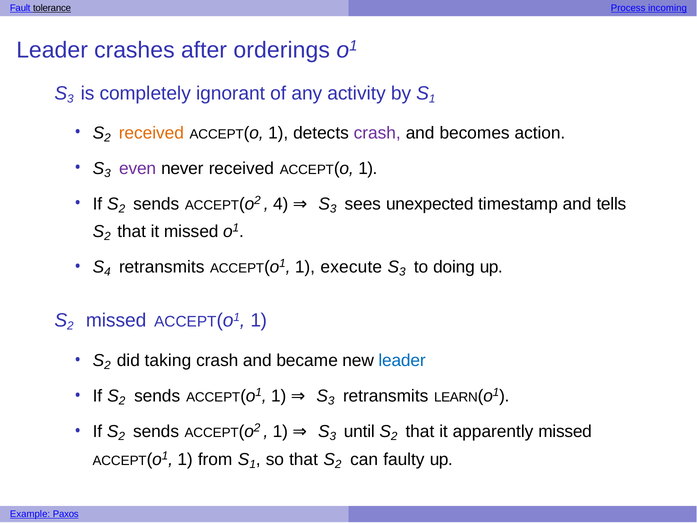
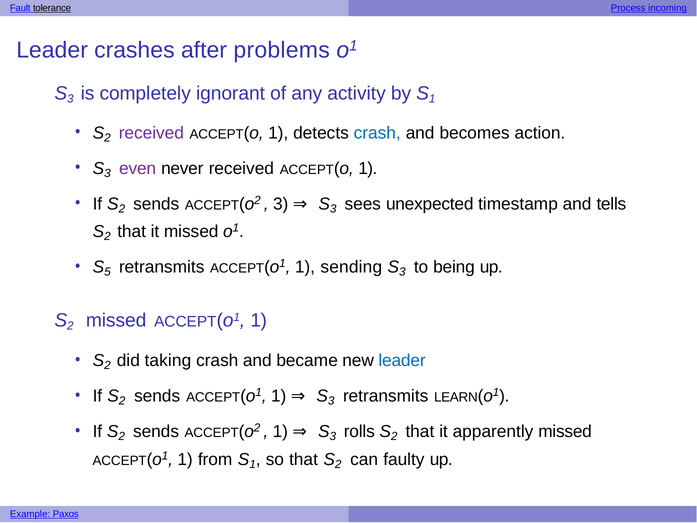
orderings: orderings -> problems (282, 50)
received colour: orange -> purple (151, 133)
crash colour: purple -> blue (377, 133)
4: 4 -> 3 (281, 204)
4: 4 -> 5 (107, 272)
execute: execute -> sending (351, 267)
doing: doing -> being (454, 267)
until: until -> rolls (359, 432)
